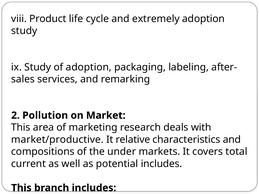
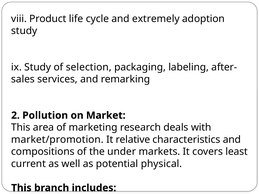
of adoption: adoption -> selection (89, 67)
market/productive: market/productive -> market/promotion (57, 140)
total: total -> least (237, 152)
potential includes: includes -> physical (161, 164)
